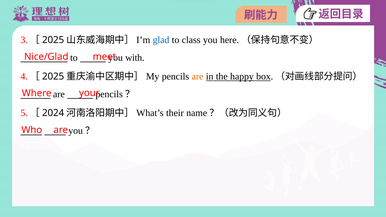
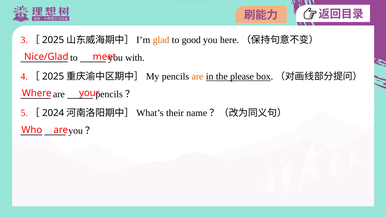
glad colour: blue -> orange (161, 40)
class: class -> good (191, 40)
happy: happy -> please (242, 77)
